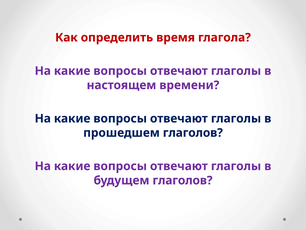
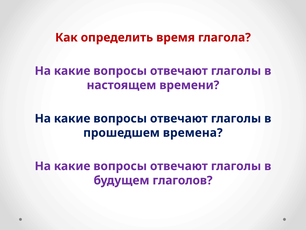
прошедшем глаголов: глаголов -> времена (193, 133)
